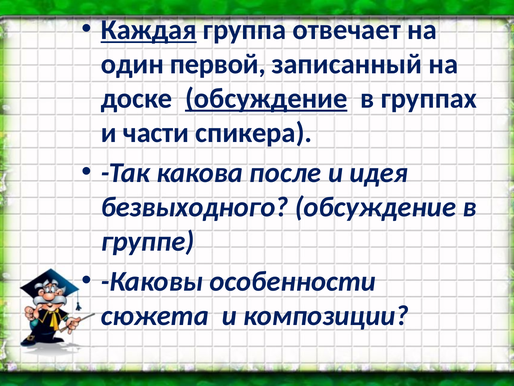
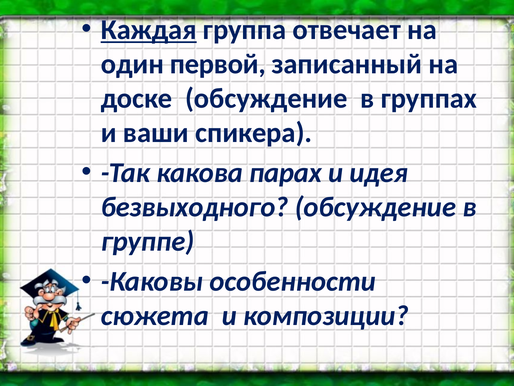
обсуждение underline: present -> none (266, 98)
части: части -> ваши (156, 133)
после: после -> парах (286, 172)
